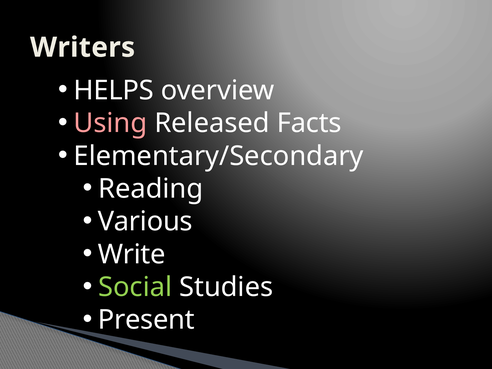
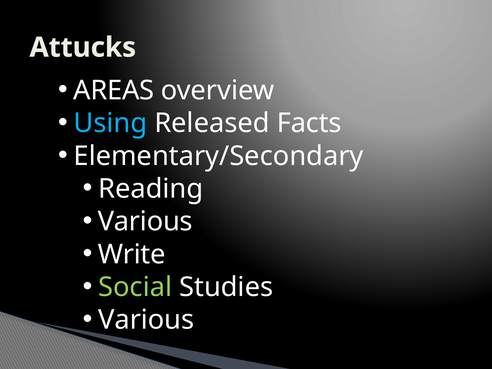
Writers: Writers -> Attucks (83, 47)
HELPS: HELPS -> AREAS (114, 90)
Using colour: pink -> light blue (110, 123)
Present: Present -> Various (146, 320)
